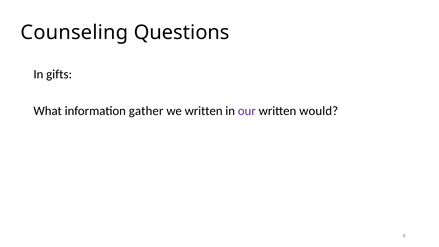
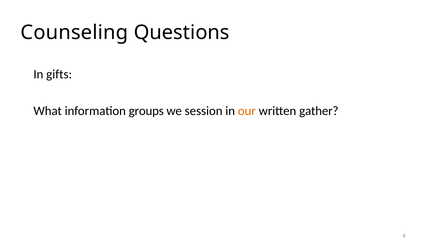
gather: gather -> groups (146, 111)
we written: written -> session (204, 111)
our colour: purple -> orange (247, 111)
would: would -> gather (319, 111)
